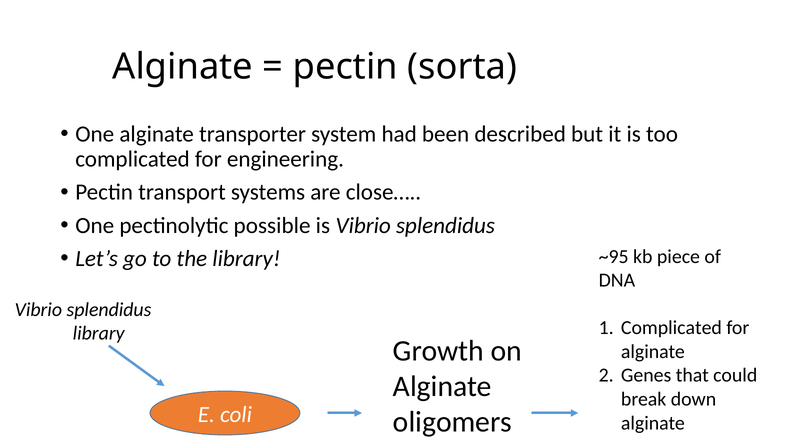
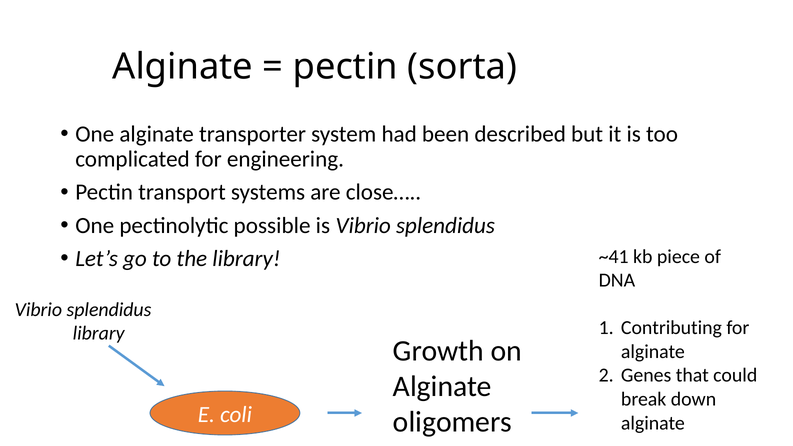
~95: ~95 -> ~41 (614, 257)
Complicated: Complicated -> Contributing (671, 328)
